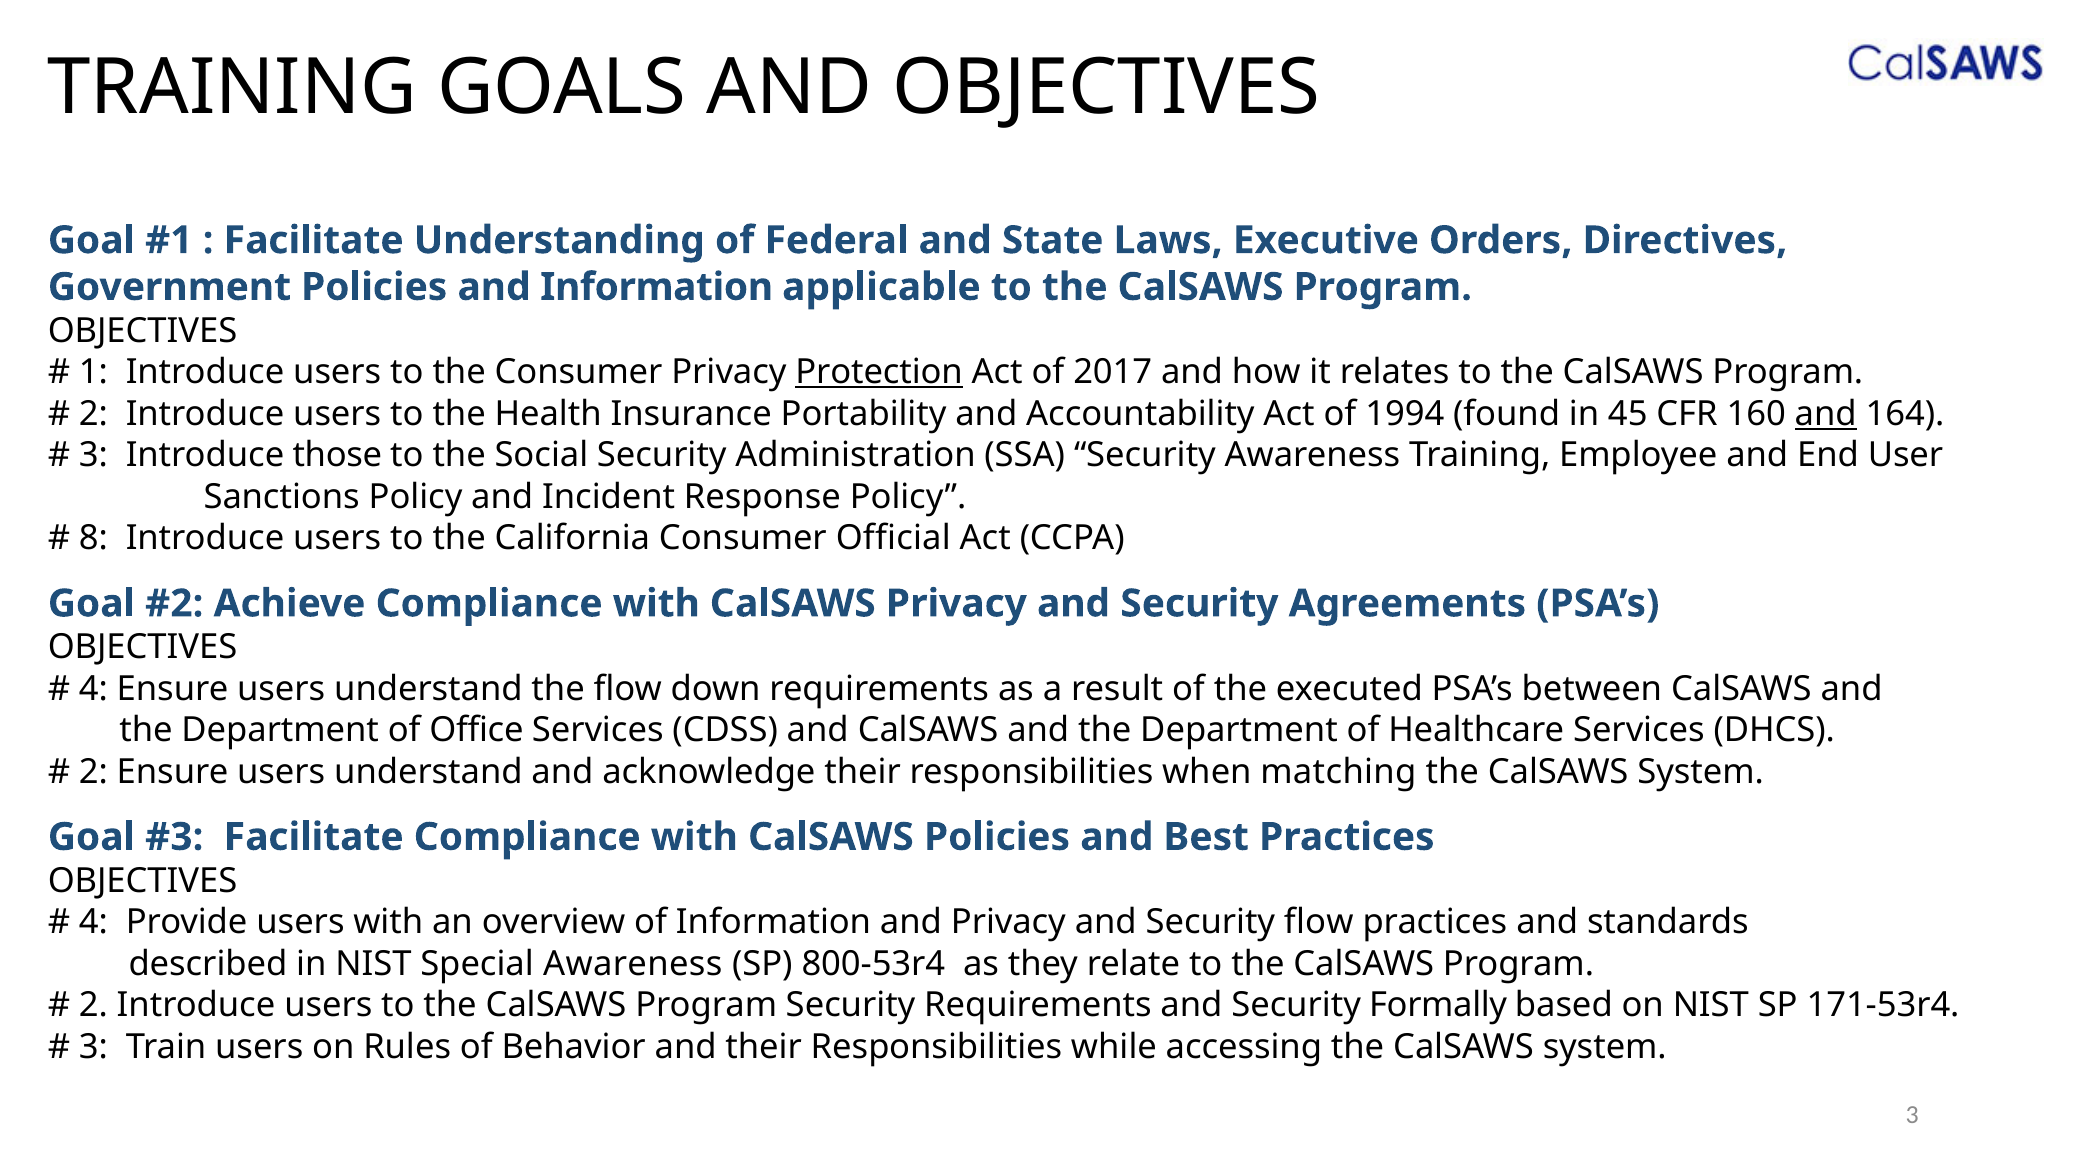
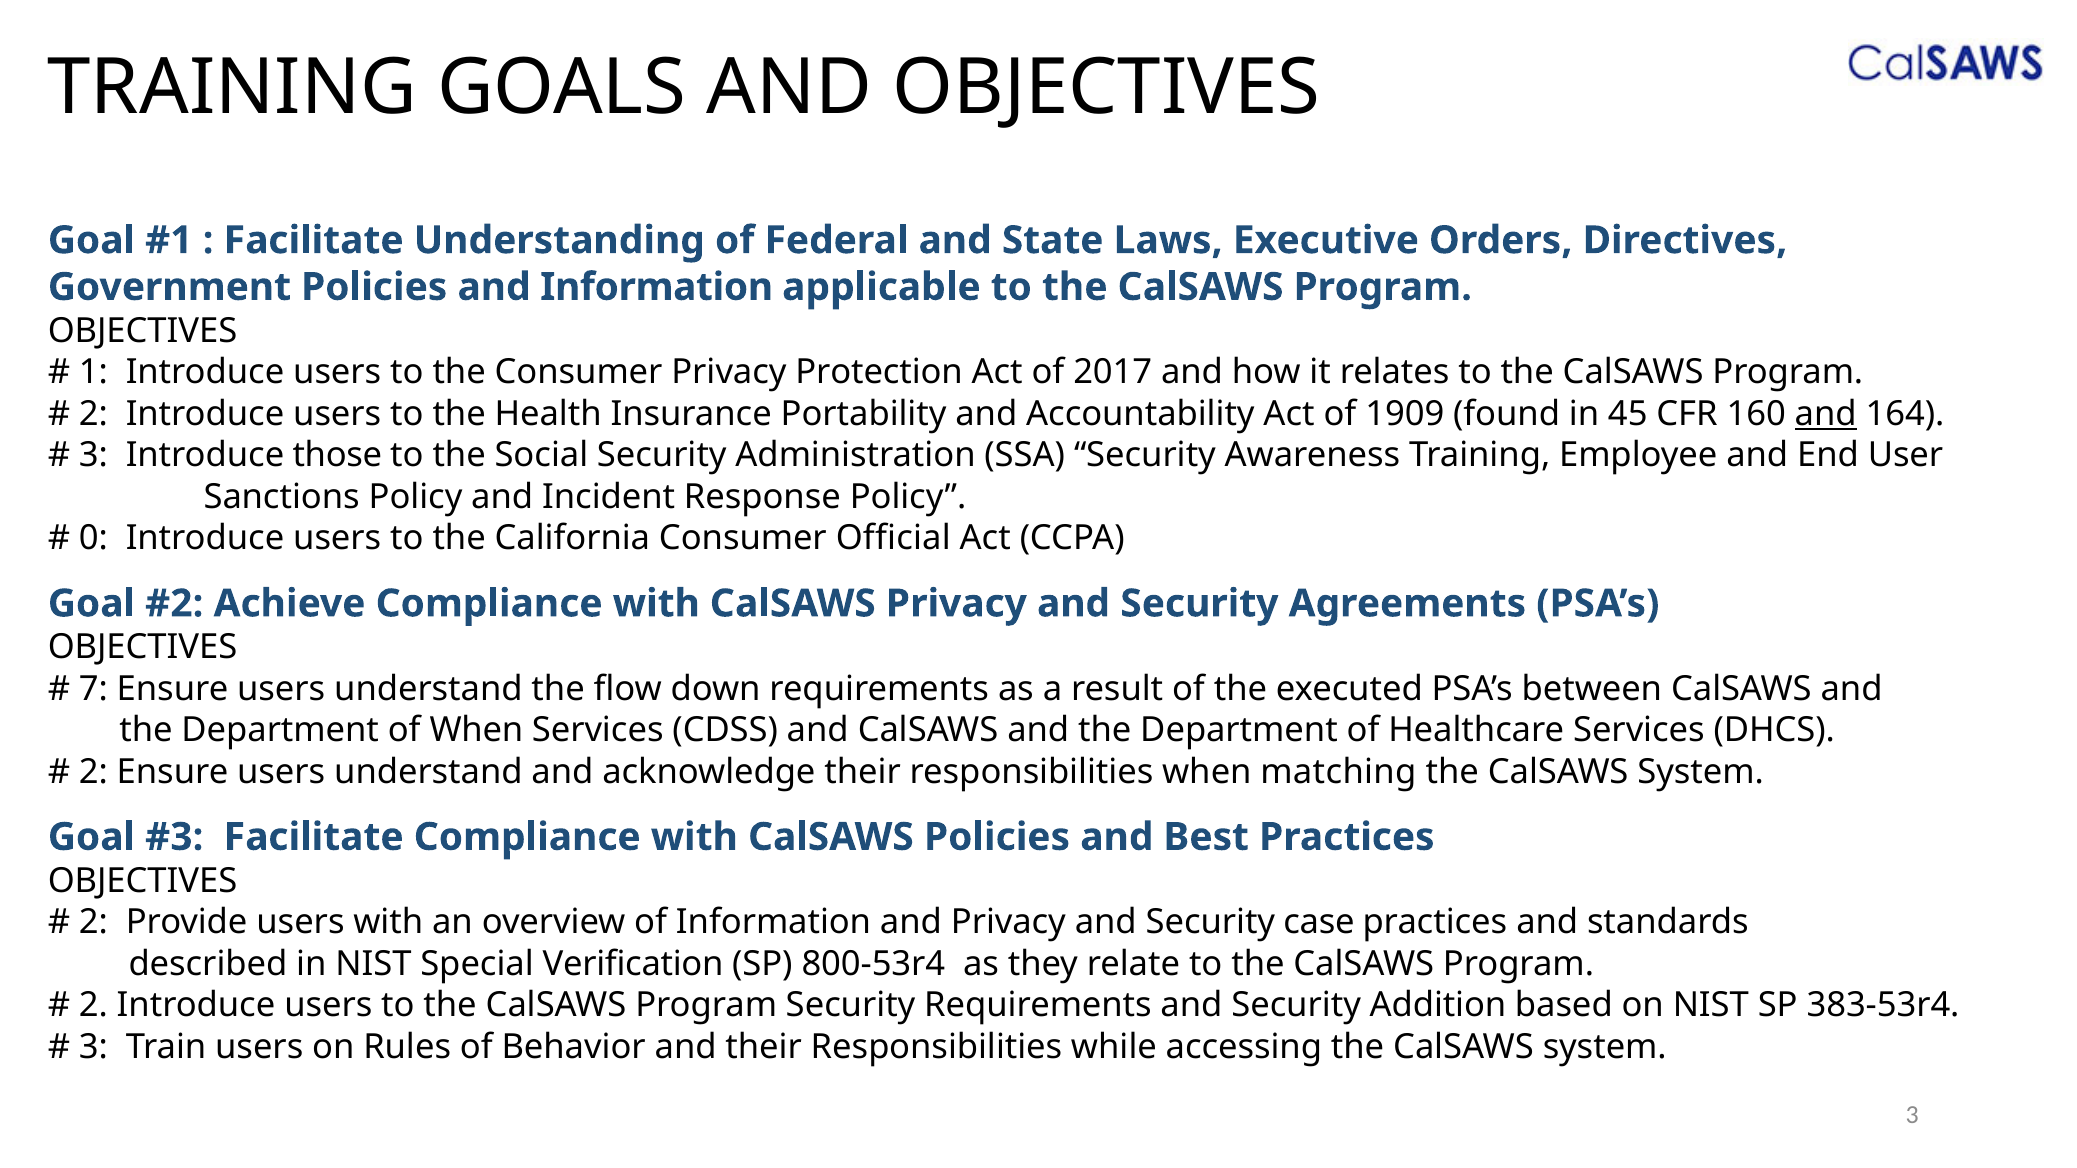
Protection underline: present -> none (879, 373)
1994: 1994 -> 1909 (1405, 414)
8: 8 -> 0 (93, 539)
4: 4 -> 7 (93, 689)
of Office: Office -> When (476, 731)
4: 4 -> 2 (93, 923)
Security flow: flow -> case (1319, 923)
Special Awareness: Awareness -> Verification (633, 964)
Formally: Formally -> Addition (1438, 1006)
171-53r4: 171-53r4 -> 383-53r4 (1883, 1006)
